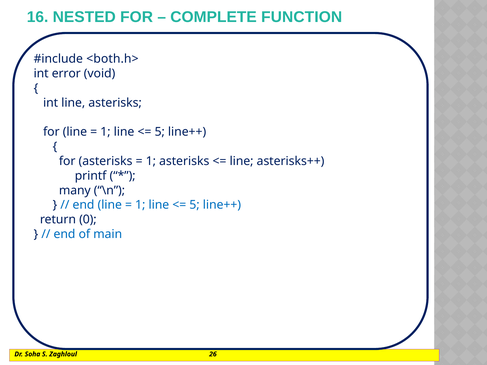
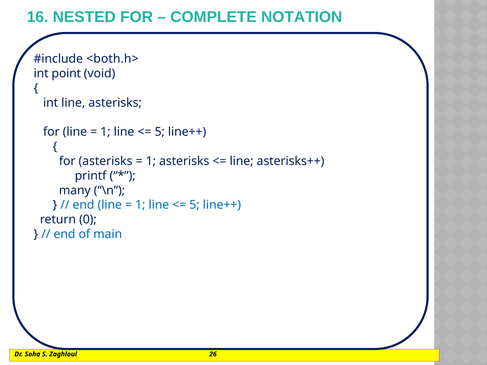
FUNCTION: FUNCTION -> NOTATION (302, 17)
error: error -> point (66, 74)
